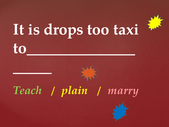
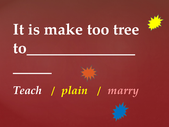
drops: drops -> make (63, 29)
taxi: taxi -> tree (126, 29)
Teach colour: light green -> white (27, 90)
